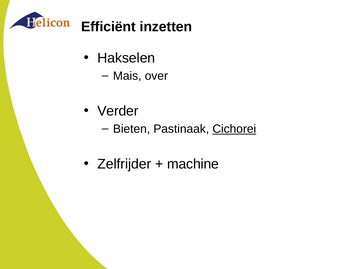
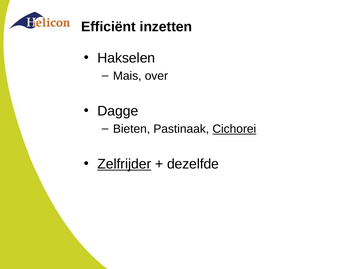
Verder: Verder -> Dagge (118, 111)
Zelfrijder underline: none -> present (124, 164)
machine: machine -> dezelfde (193, 164)
